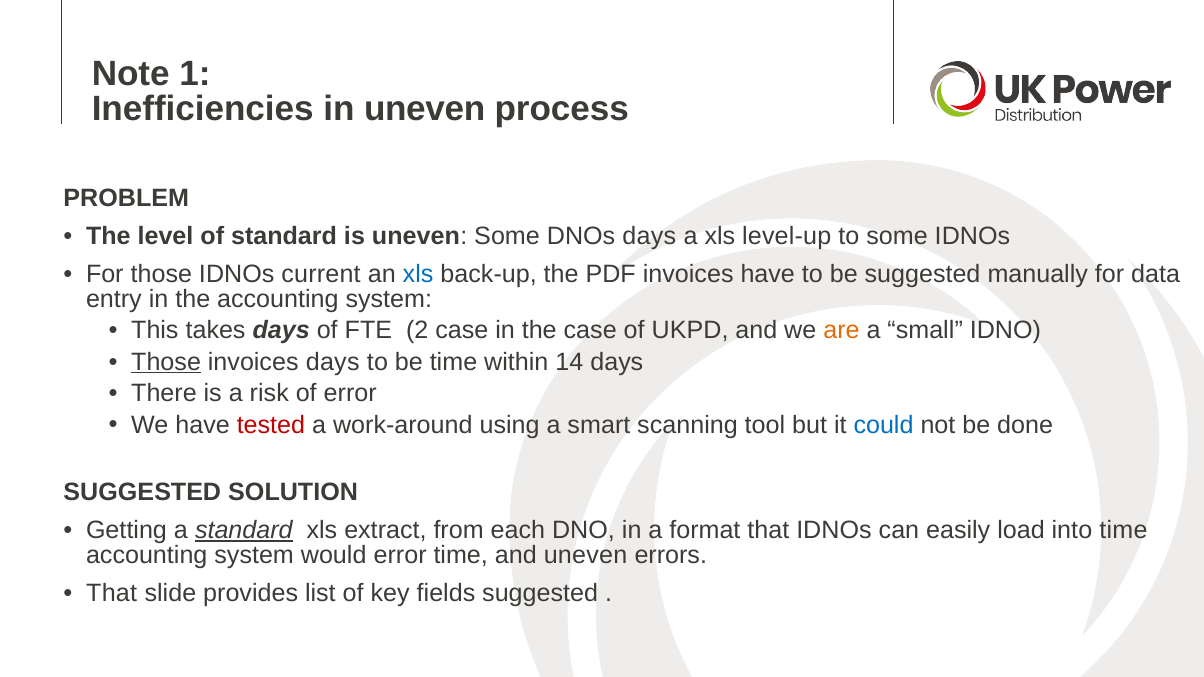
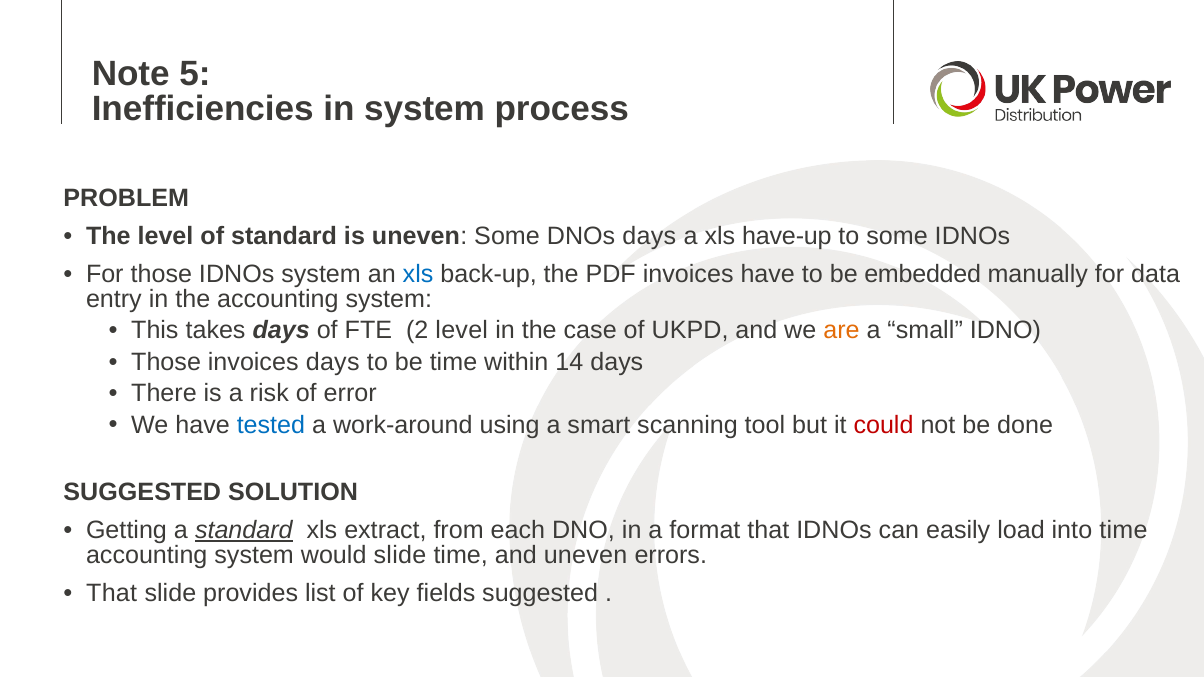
1: 1 -> 5 (195, 74)
in uneven: uneven -> system (424, 109)
level-up: level-up -> have-up (787, 236)
IDNOs current: current -> system (321, 274)
be suggested: suggested -> embedded (923, 274)
2 case: case -> level (462, 331)
Those underline: present -> none (166, 362)
tested colour: red -> blue (271, 425)
could colour: blue -> red (884, 425)
would error: error -> slide (400, 556)
